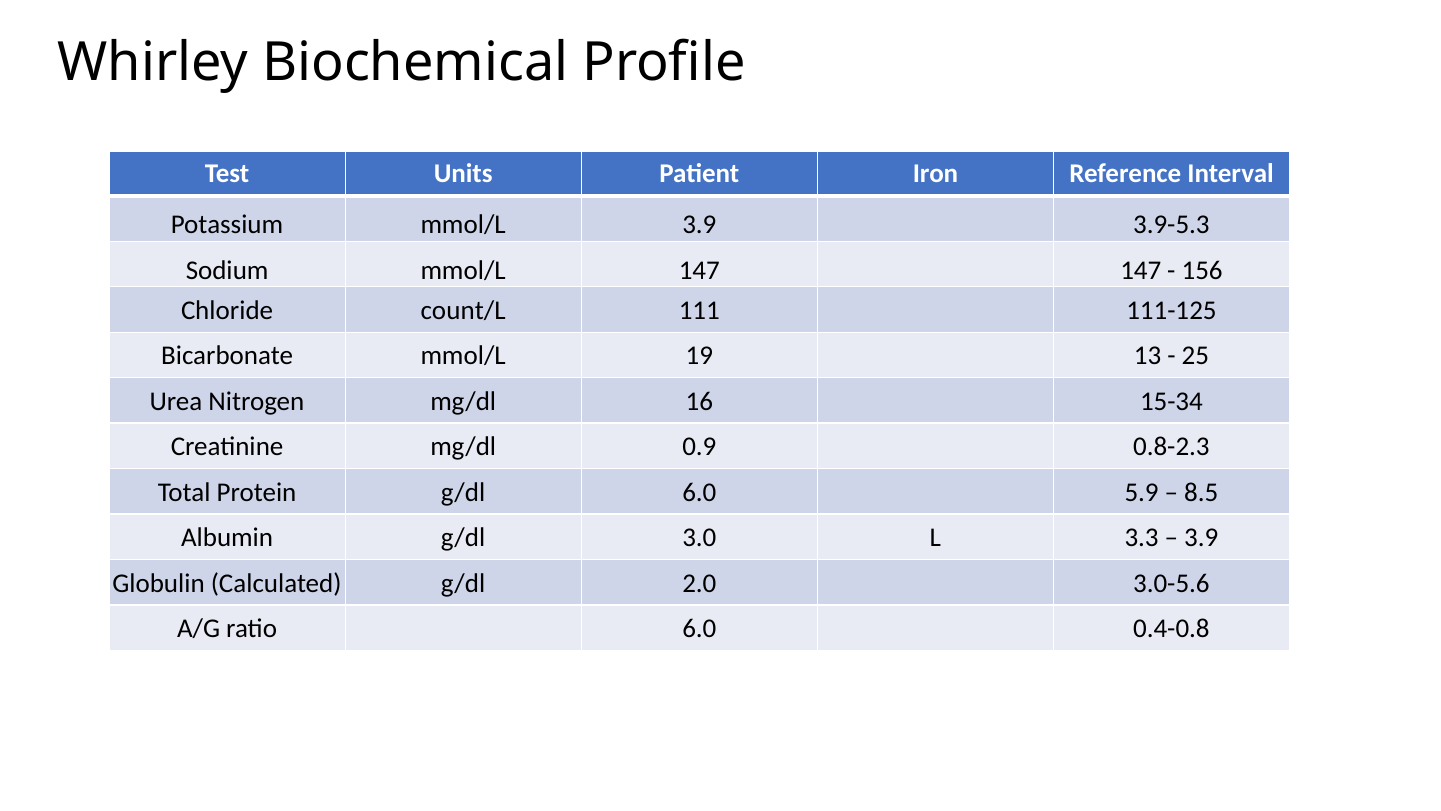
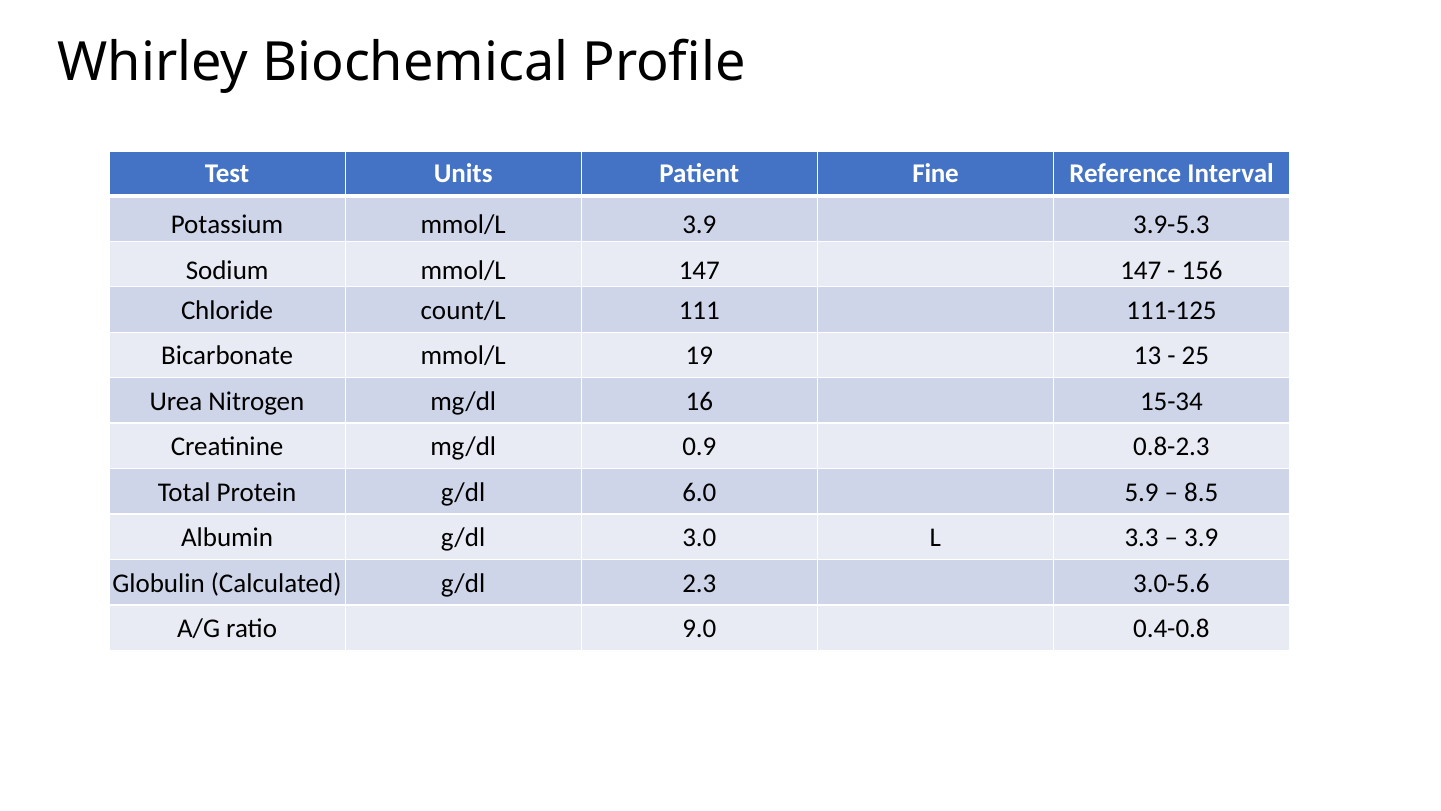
Iron: Iron -> Fine (936, 173)
2.0: 2.0 -> 2.3 (699, 583)
ratio 6.0: 6.0 -> 9.0 (699, 628)
